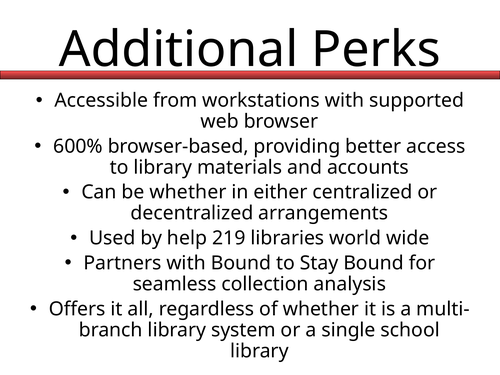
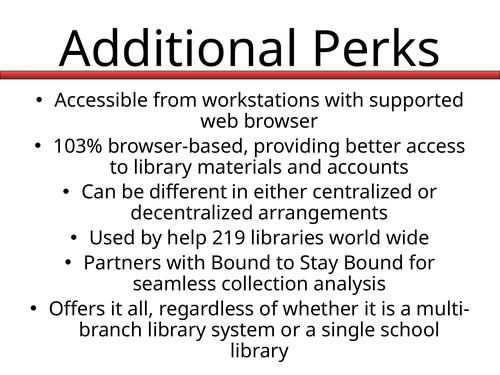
600%: 600% -> 103% (78, 146)
be whether: whether -> different (188, 192)
